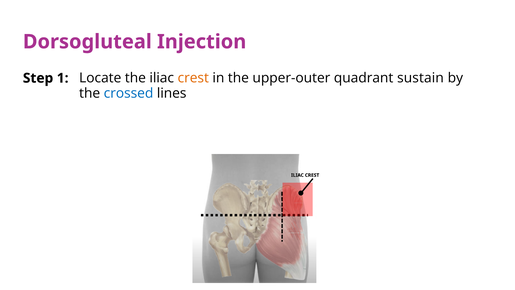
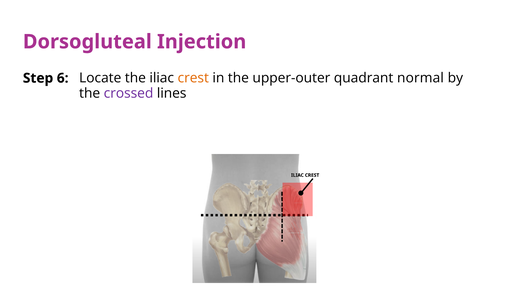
1: 1 -> 6 (63, 78)
sustain: sustain -> normal (420, 78)
crossed colour: blue -> purple (129, 93)
